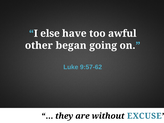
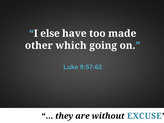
awful: awful -> made (122, 33)
began: began -> which (71, 46)
